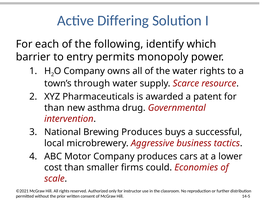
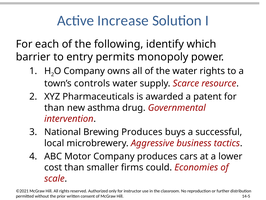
Differing: Differing -> Increase (123, 21)
through: through -> controls (92, 83)
